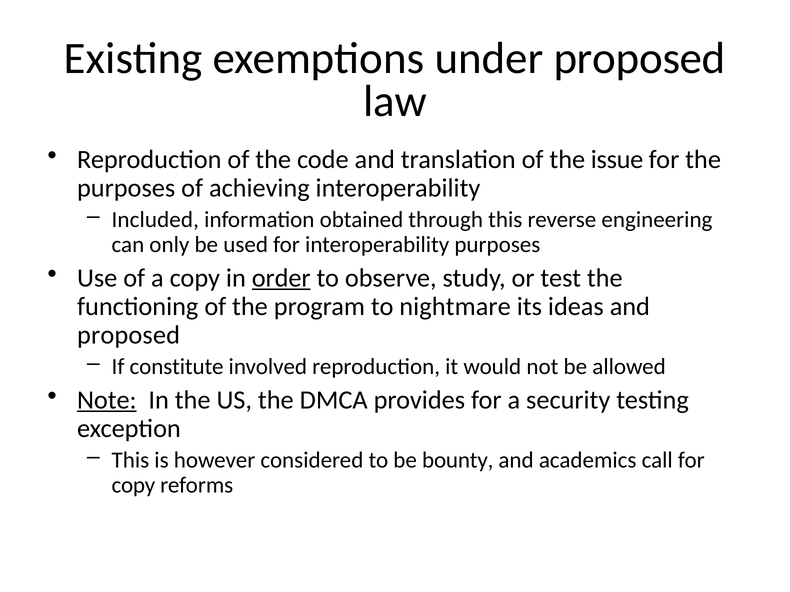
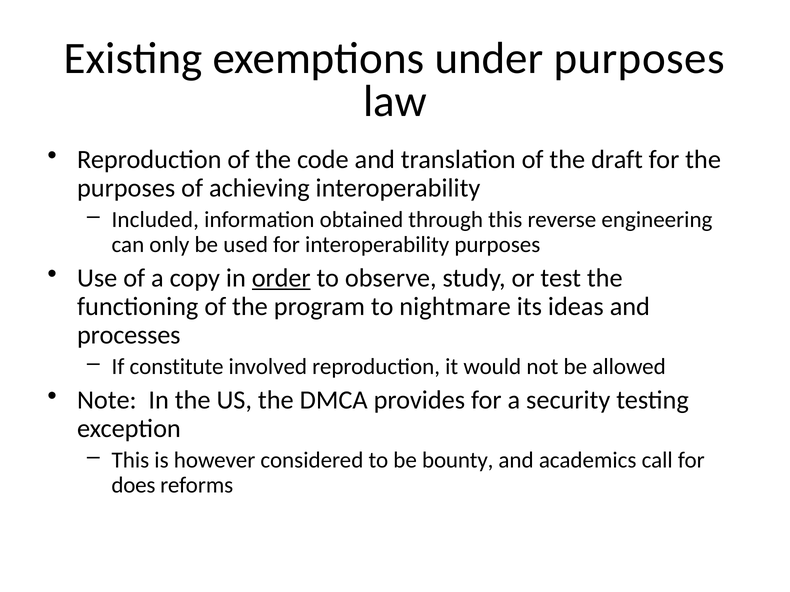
under proposed: proposed -> purposes (639, 58)
issue: issue -> draft (617, 160)
proposed: proposed -> processes (129, 335)
Note underline: present -> none (107, 400)
copy: copy -> does (133, 485)
